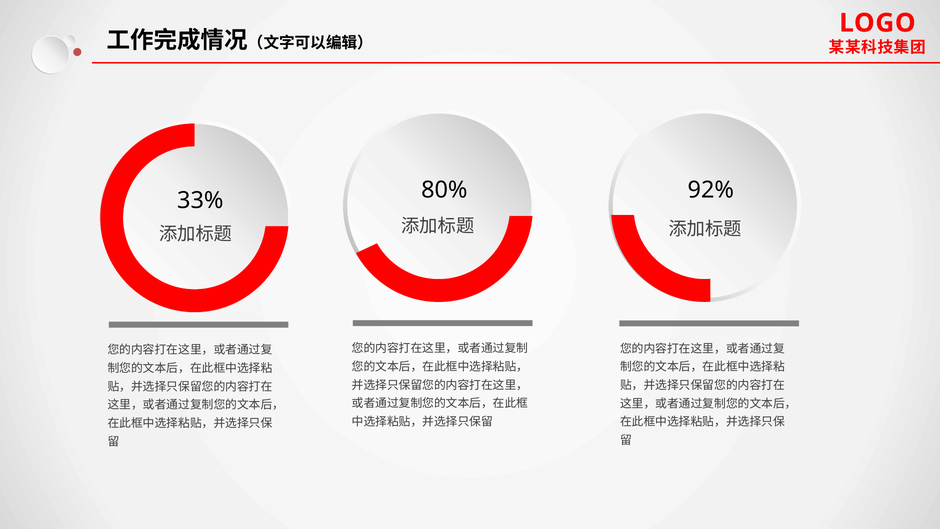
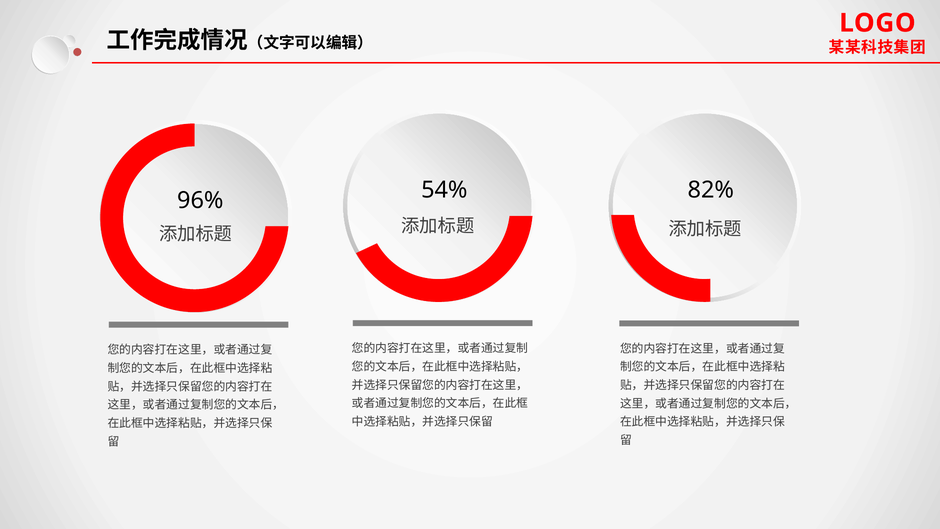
80%: 80% -> 54% (444, 190)
92%: 92% -> 82% (711, 190)
33%: 33% -> 96% (200, 200)
